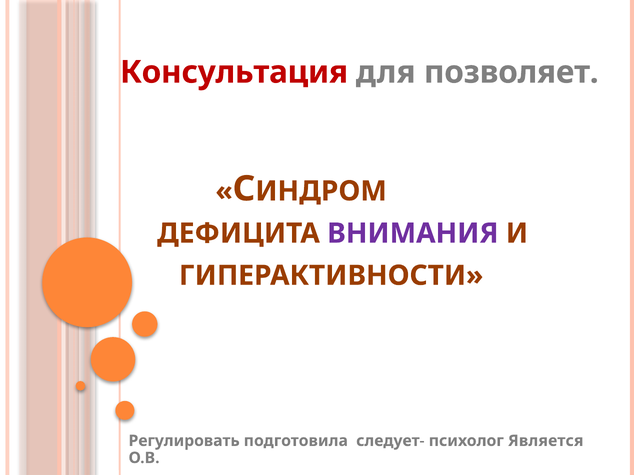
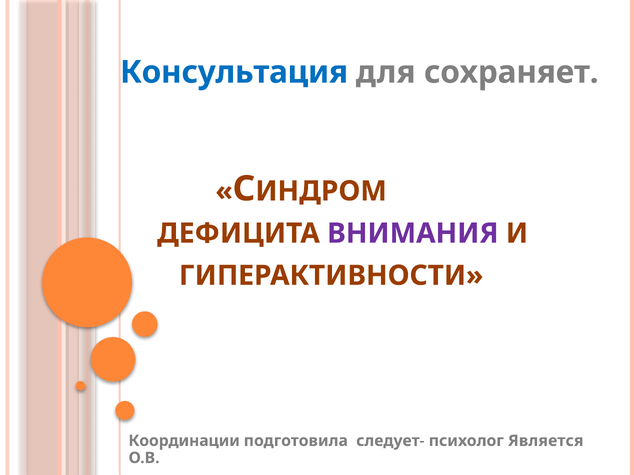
Консультация colour: red -> blue (234, 72)
позволяет: позволяет -> сохраняет (511, 72)
Регулировать: Регулировать -> Координации (184, 441)
